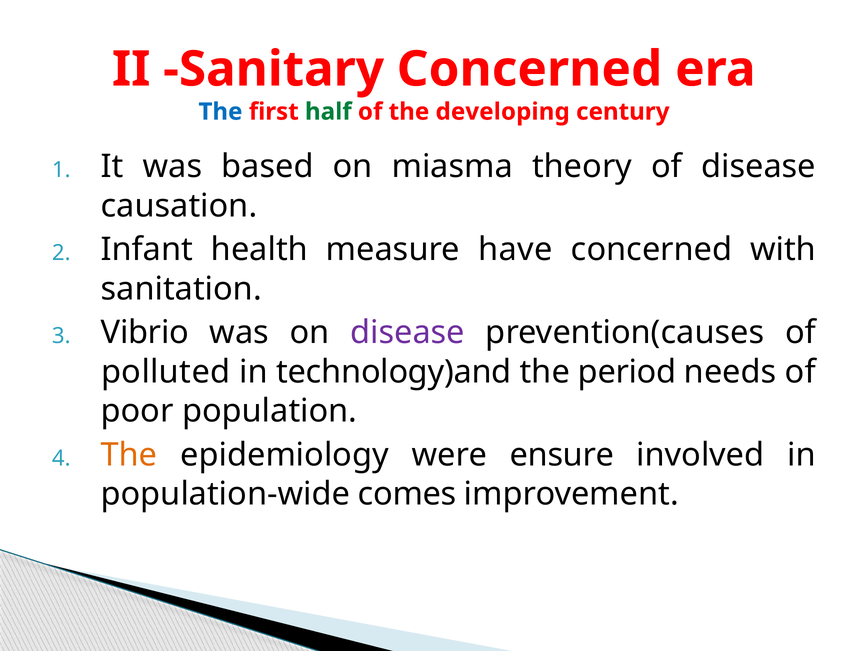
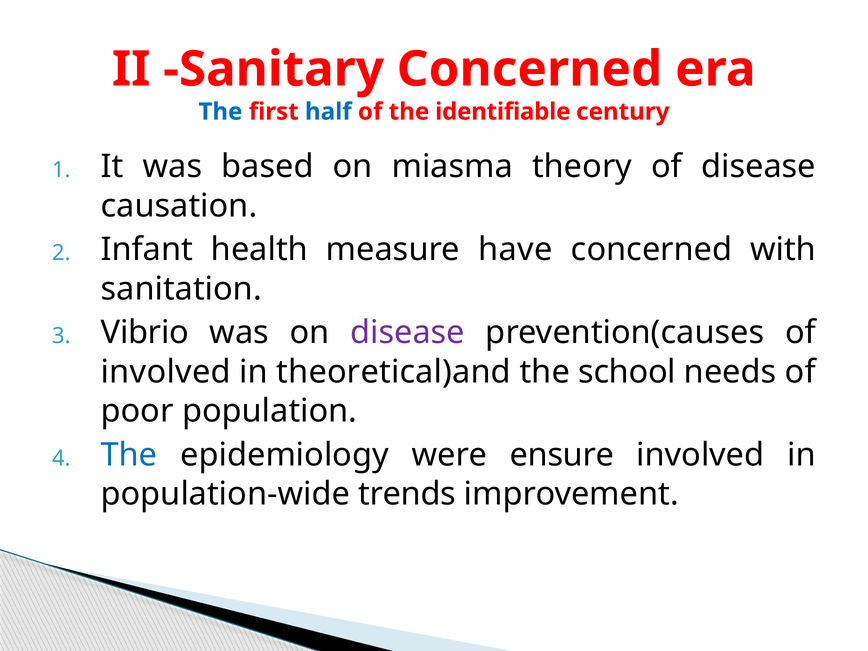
half colour: green -> blue (328, 112)
developing: developing -> identifiable (503, 112)
polluted: polluted -> involved (166, 372)
technology)and: technology)and -> theoretical)and (394, 372)
period: period -> school (627, 372)
The colour: orange -> blue (129, 455)
comes: comes -> trends (407, 494)
